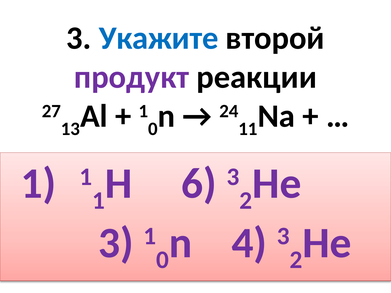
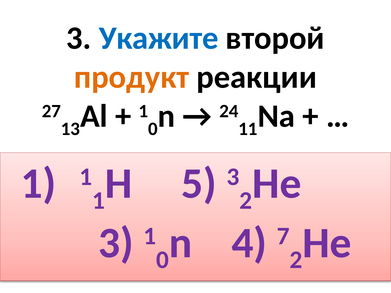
продукт colour: purple -> orange (131, 77)
6: 6 -> 5 (199, 184)
4 3: 3 -> 7 (283, 236)
